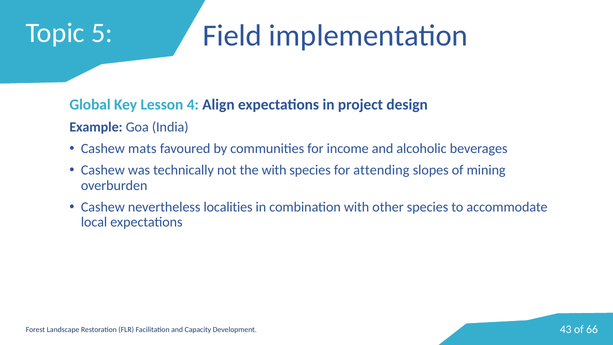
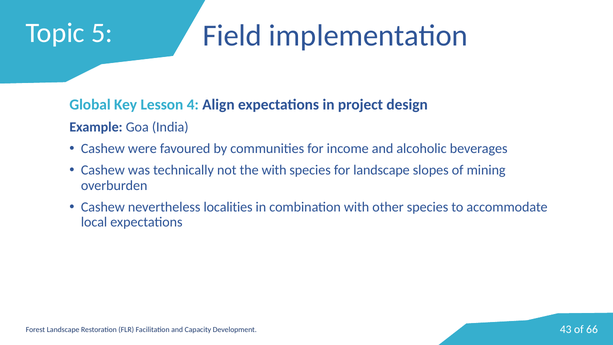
mats: mats -> were (142, 149)
for attending: attending -> landscape (381, 170)
